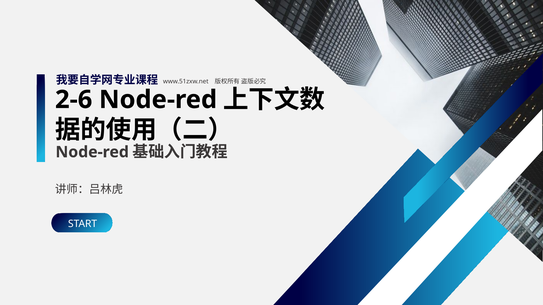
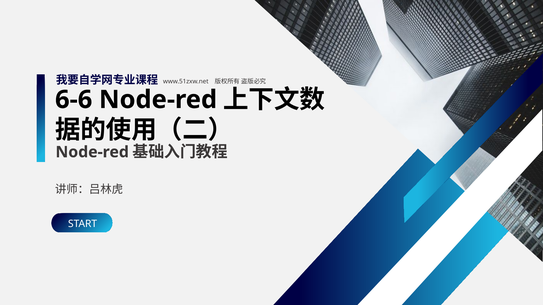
2-6: 2-6 -> 6-6 (74, 100)
